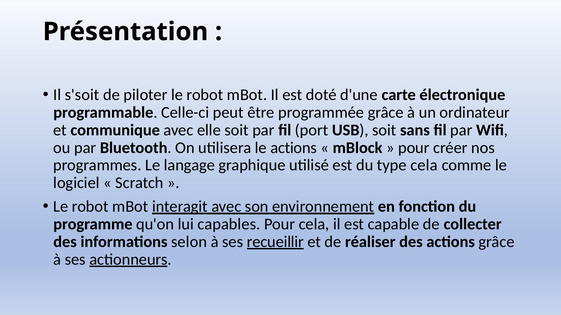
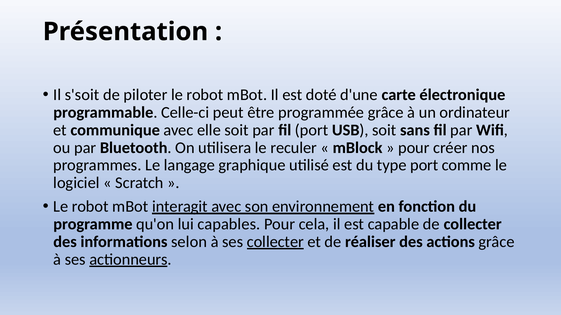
le actions: actions -> reculer (294, 148)
type cela: cela -> port (424, 166)
ses recueillir: recueillir -> collecter (275, 242)
